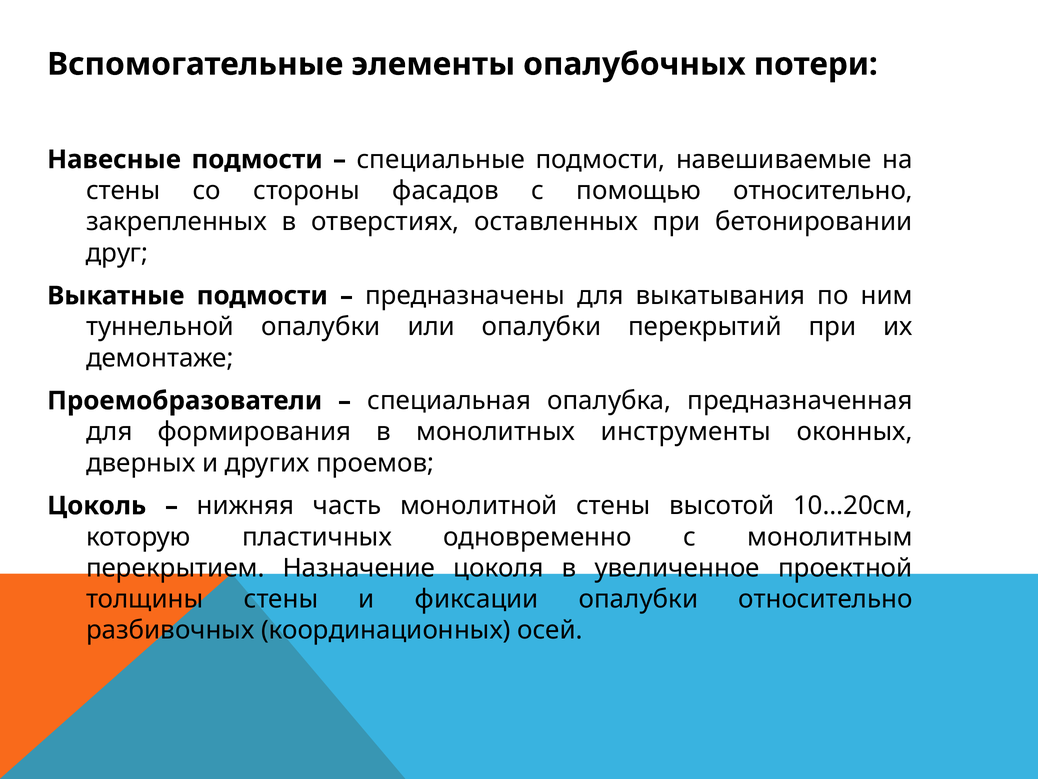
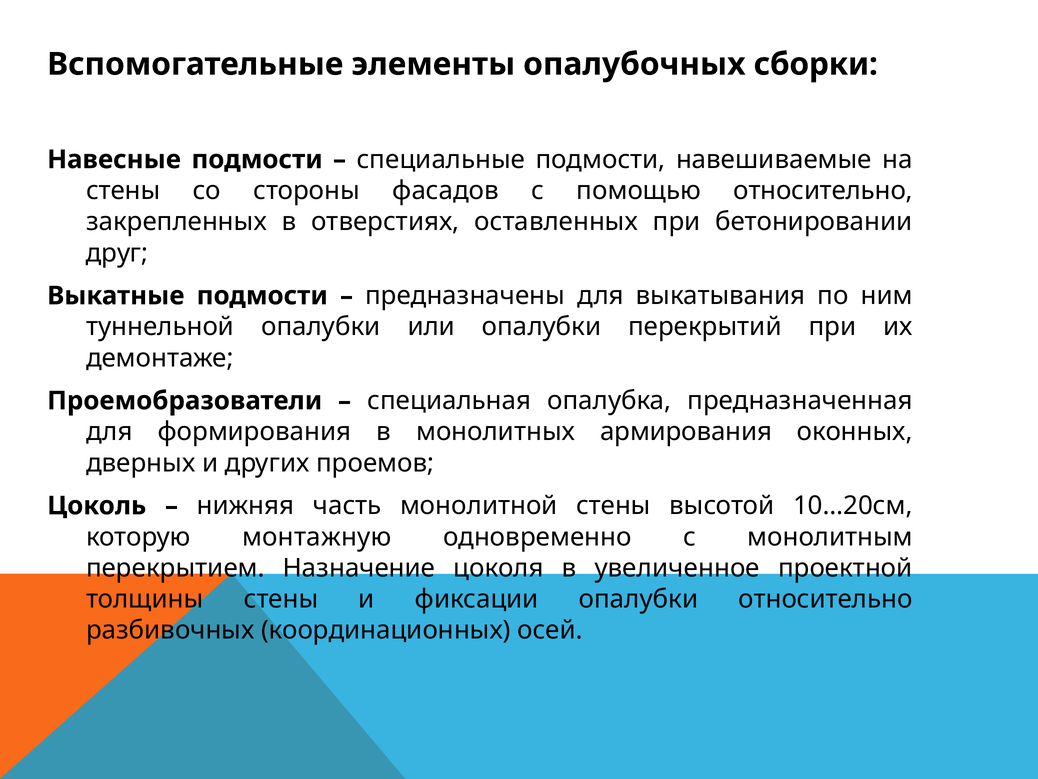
потери: потери -> сборки (816, 64)
инструменты: инструменты -> армирования (686, 432)
пластичных: пластичных -> монтажную (317, 537)
